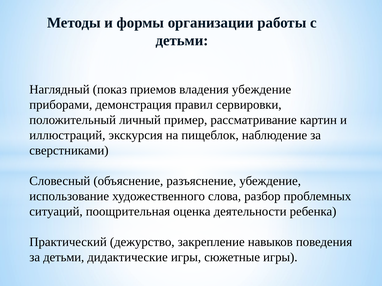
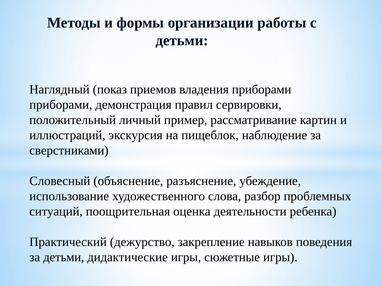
владения убеждение: убеждение -> приборами (262, 90)
